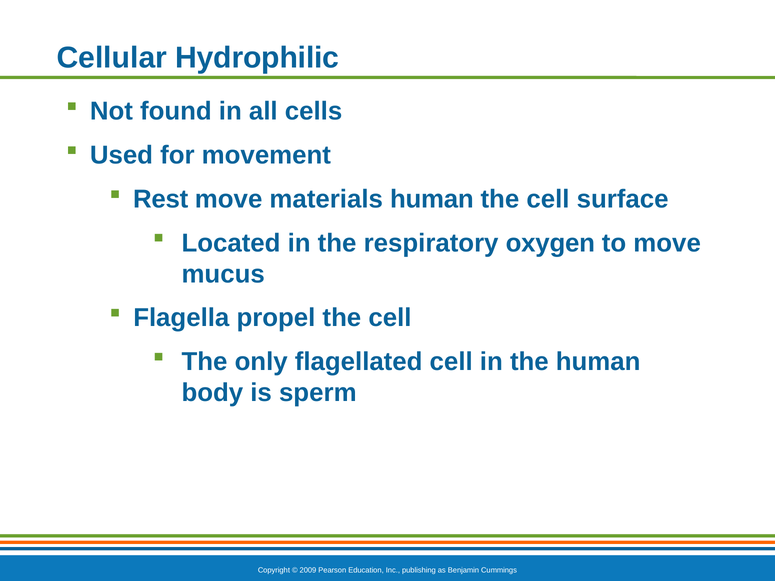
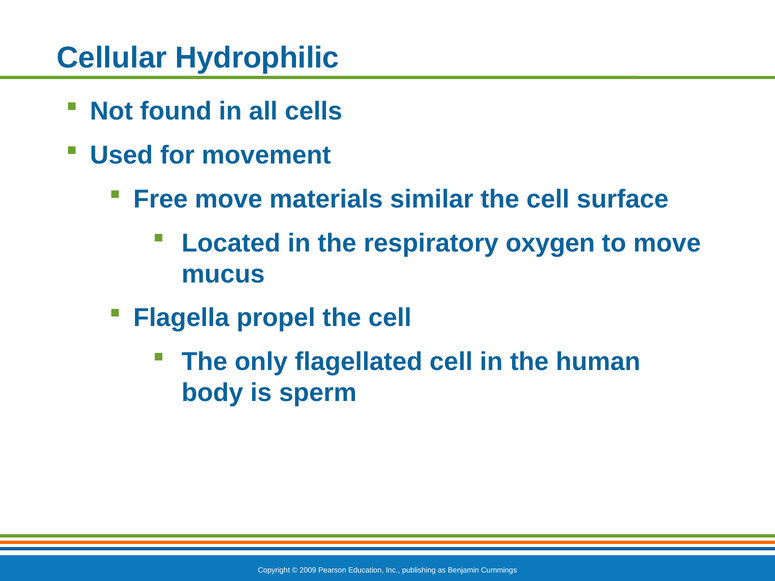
Rest: Rest -> Free (161, 199)
materials human: human -> similar (432, 199)
